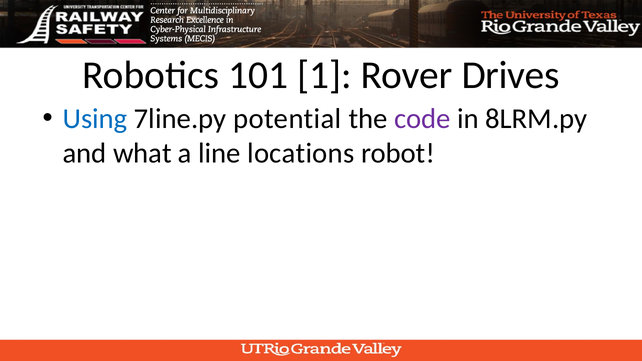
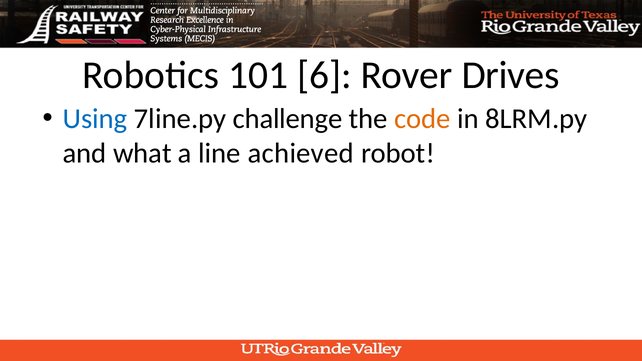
1: 1 -> 6 (324, 75)
potential: potential -> challenge (288, 119)
code colour: purple -> orange (422, 119)
locations: locations -> achieved (301, 153)
